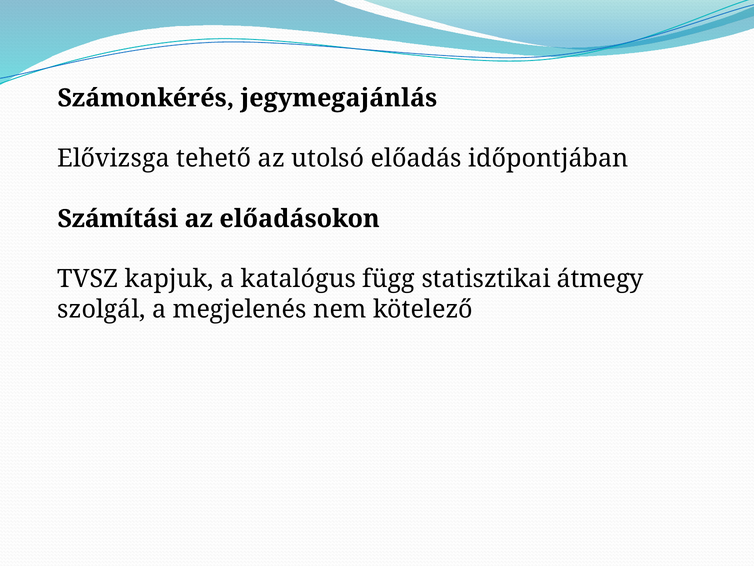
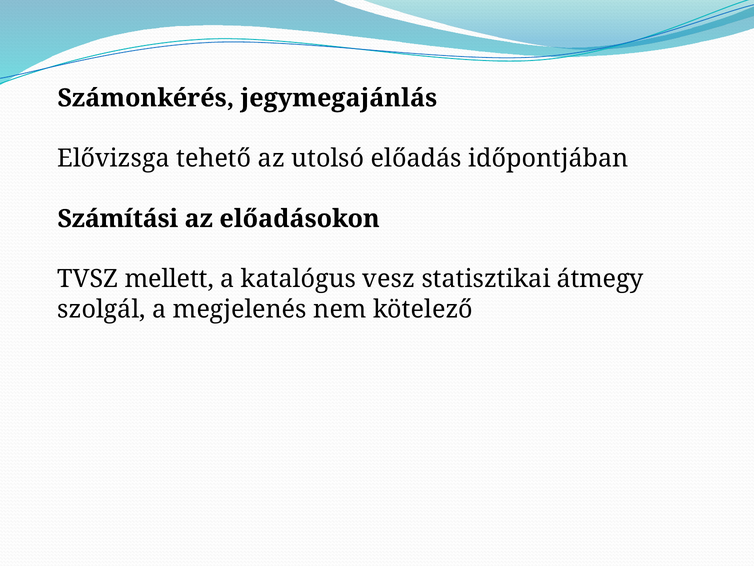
kapjuk: kapjuk -> mellett (169, 279)
függ: függ -> vesz (389, 279)
